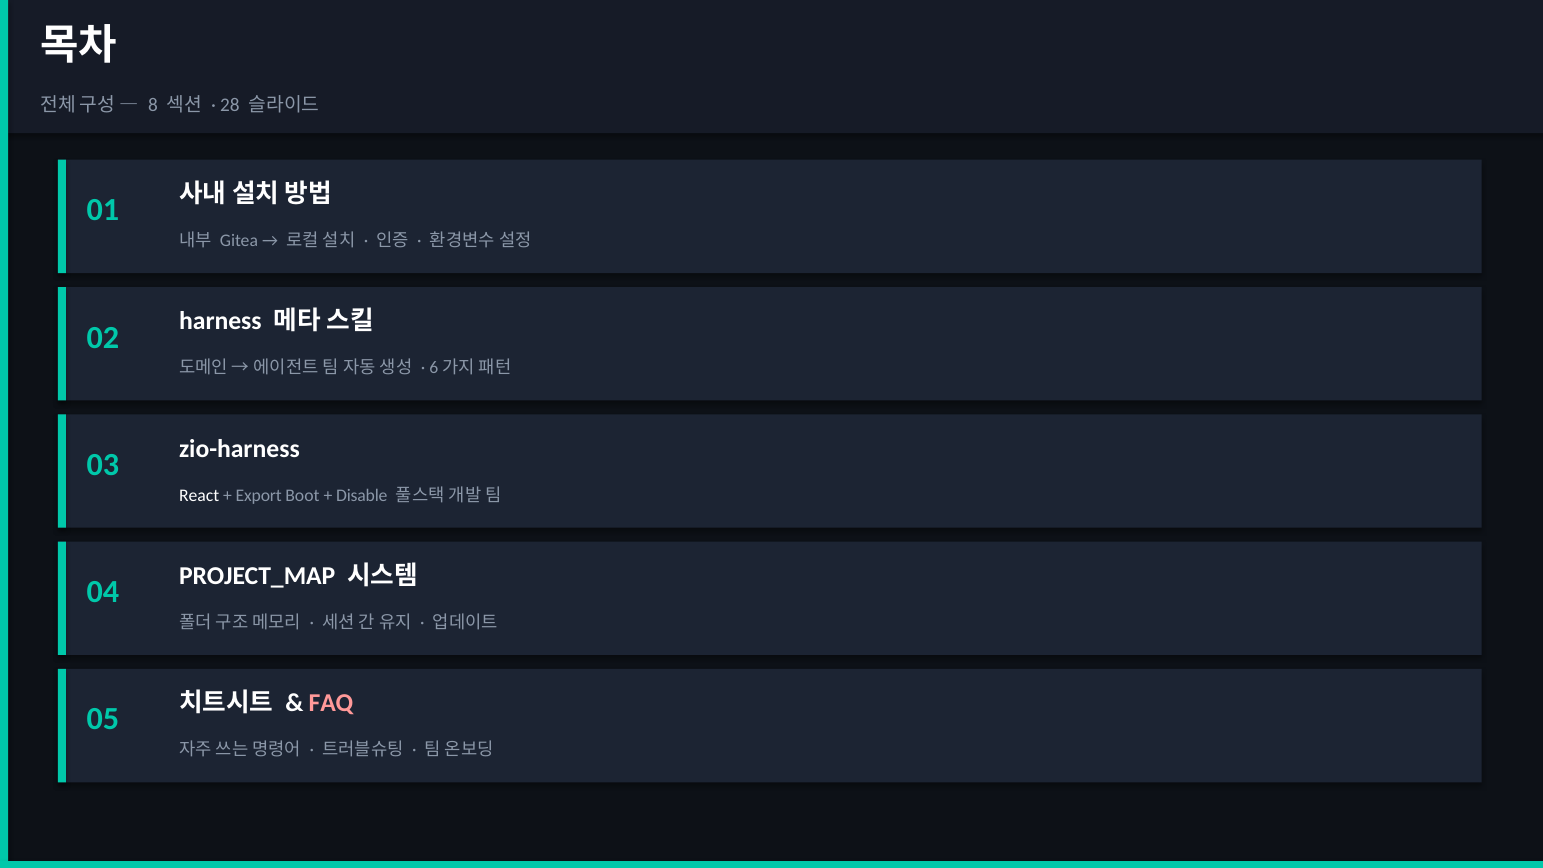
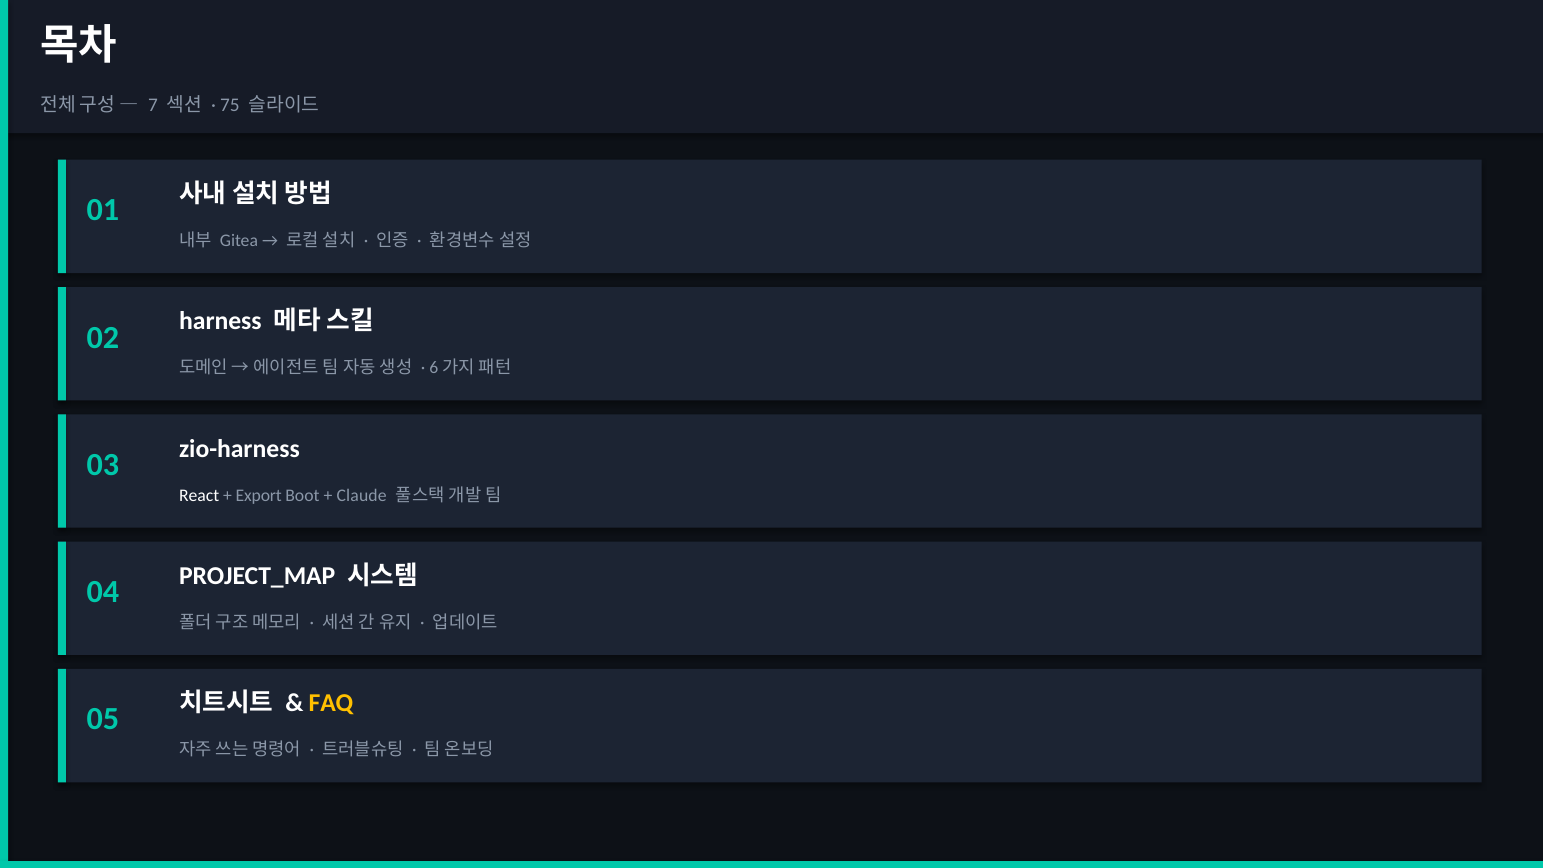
8: 8 -> 7 (153, 105)
28: 28 -> 75 (230, 105)
Disable: Disable -> Claude (362, 496)
FAQ colour: pink -> yellow (331, 704)
